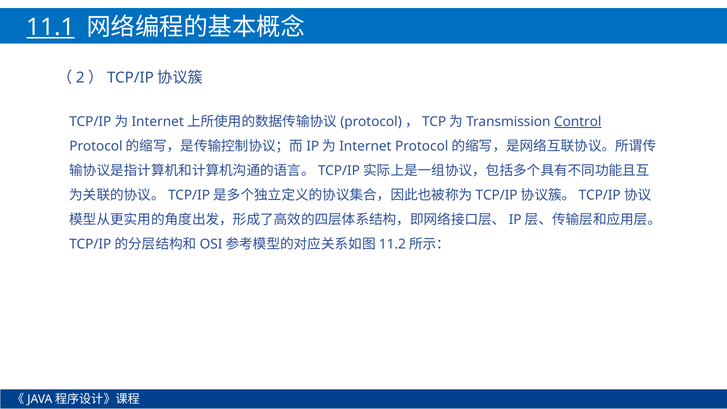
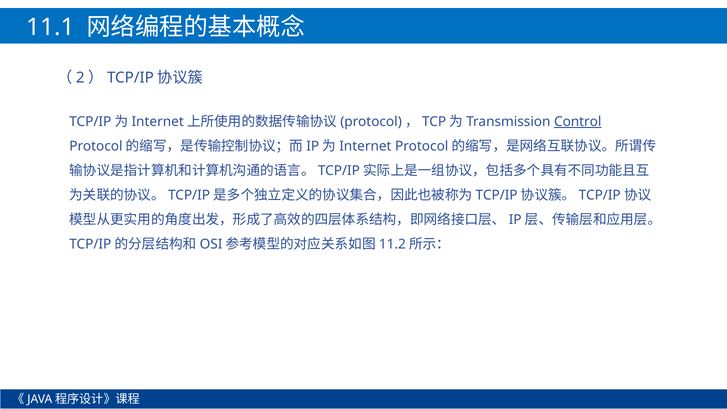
11.1 underline: present -> none (50, 27)
